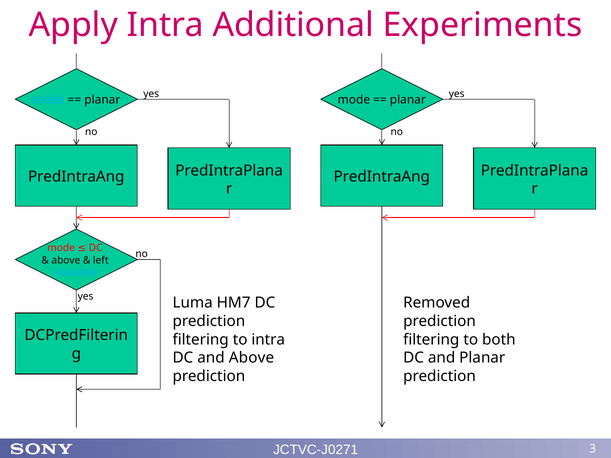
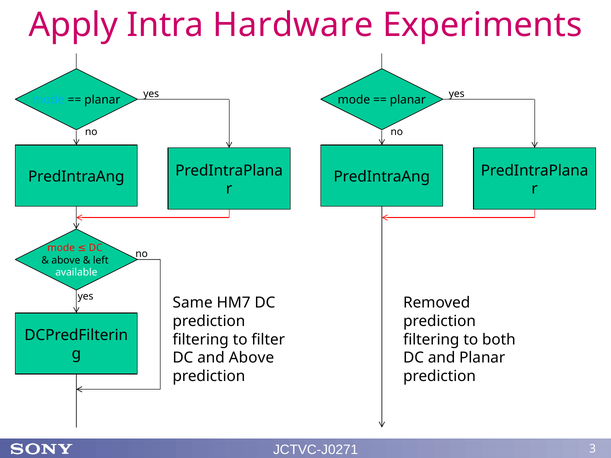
Additional: Additional -> Hardware (293, 25)
available colour: light blue -> white (76, 273)
Luma: Luma -> Same (193, 303)
to intra: intra -> filter (268, 340)
